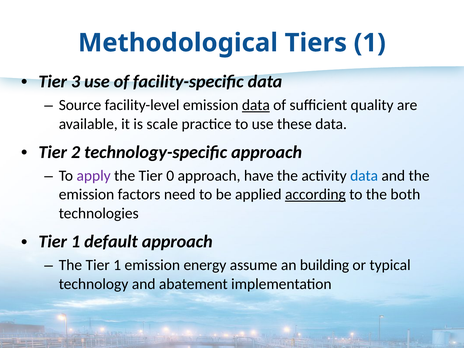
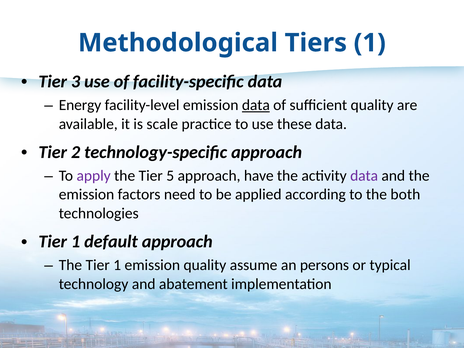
Source: Source -> Energy (80, 105)
0: 0 -> 5 (170, 176)
data colour: blue -> purple (364, 176)
according underline: present -> none (315, 195)
emission energy: energy -> quality (205, 265)
building: building -> persons (324, 265)
